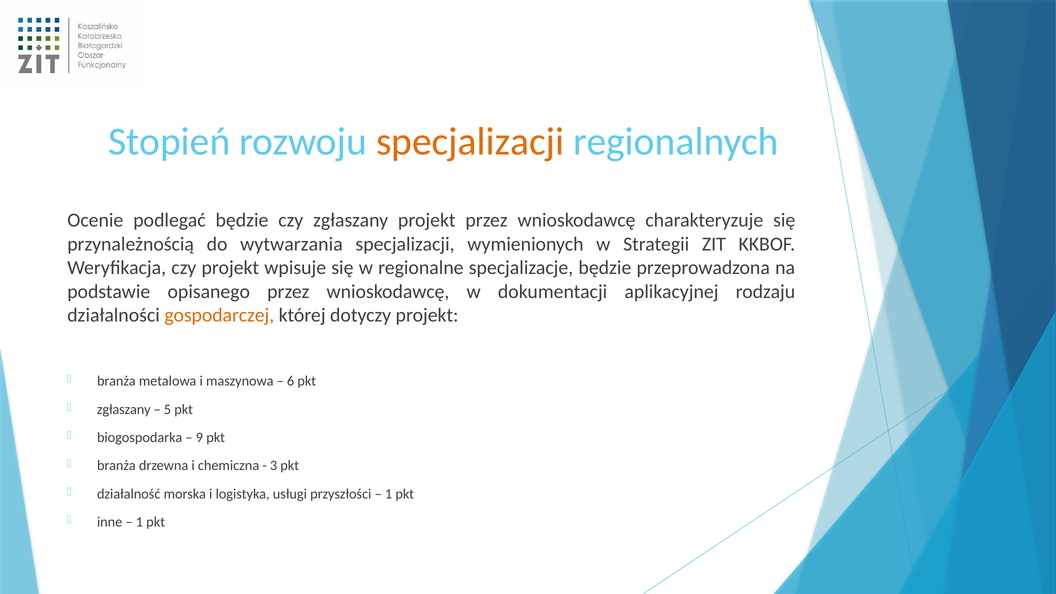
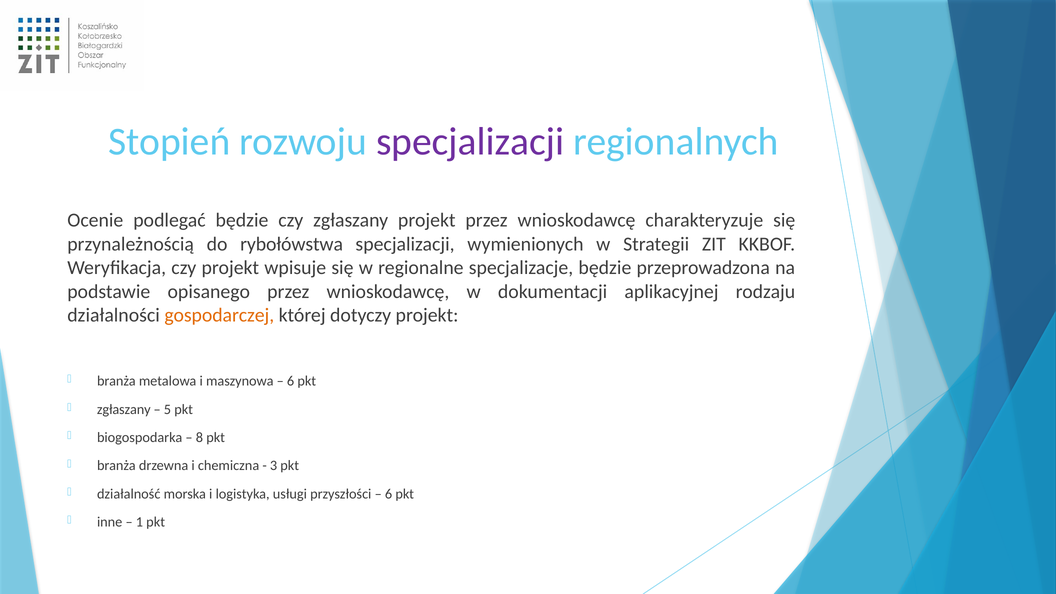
specjalizacji colour: orange -> purple (470, 142)
wytwarzania: wytwarzania -> rybołówstwa (292, 244)
9: 9 -> 8 (199, 438)
1: 1 -> 6 (389, 494)
